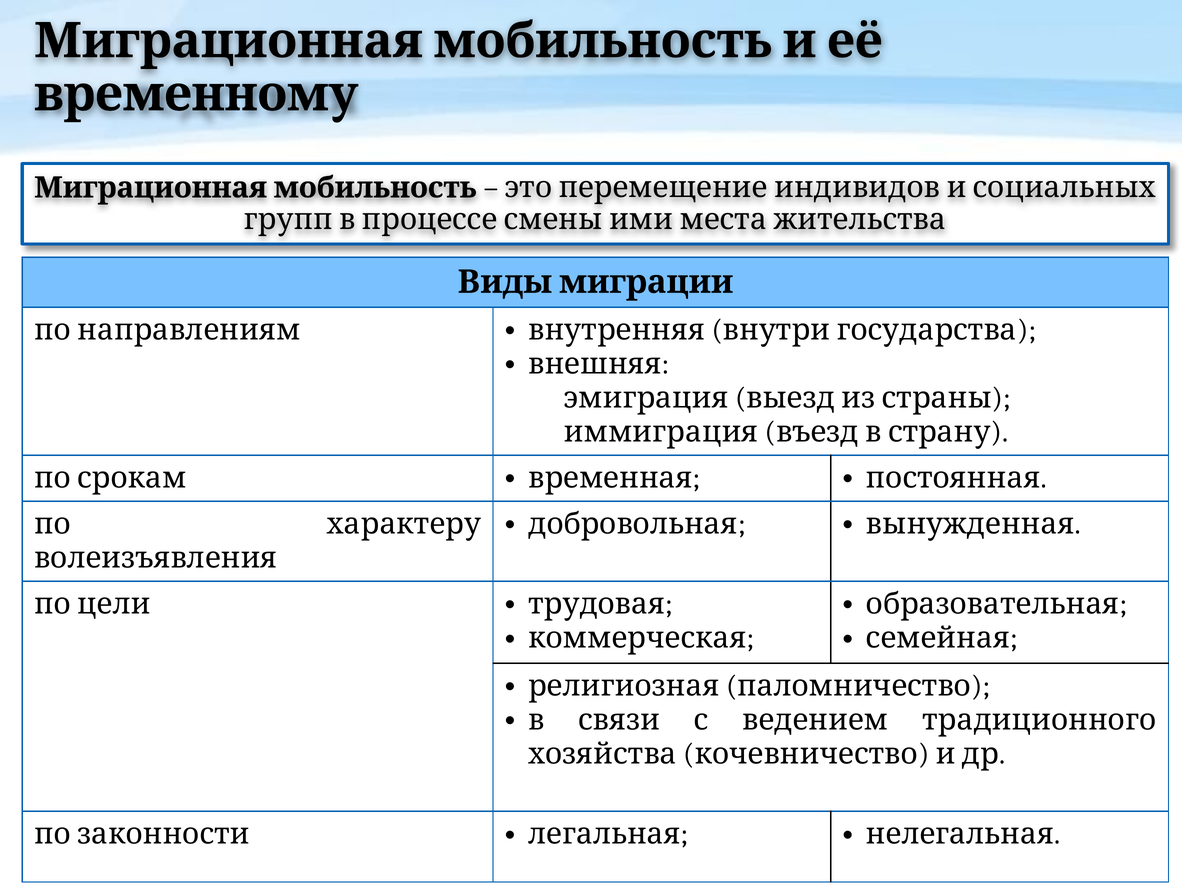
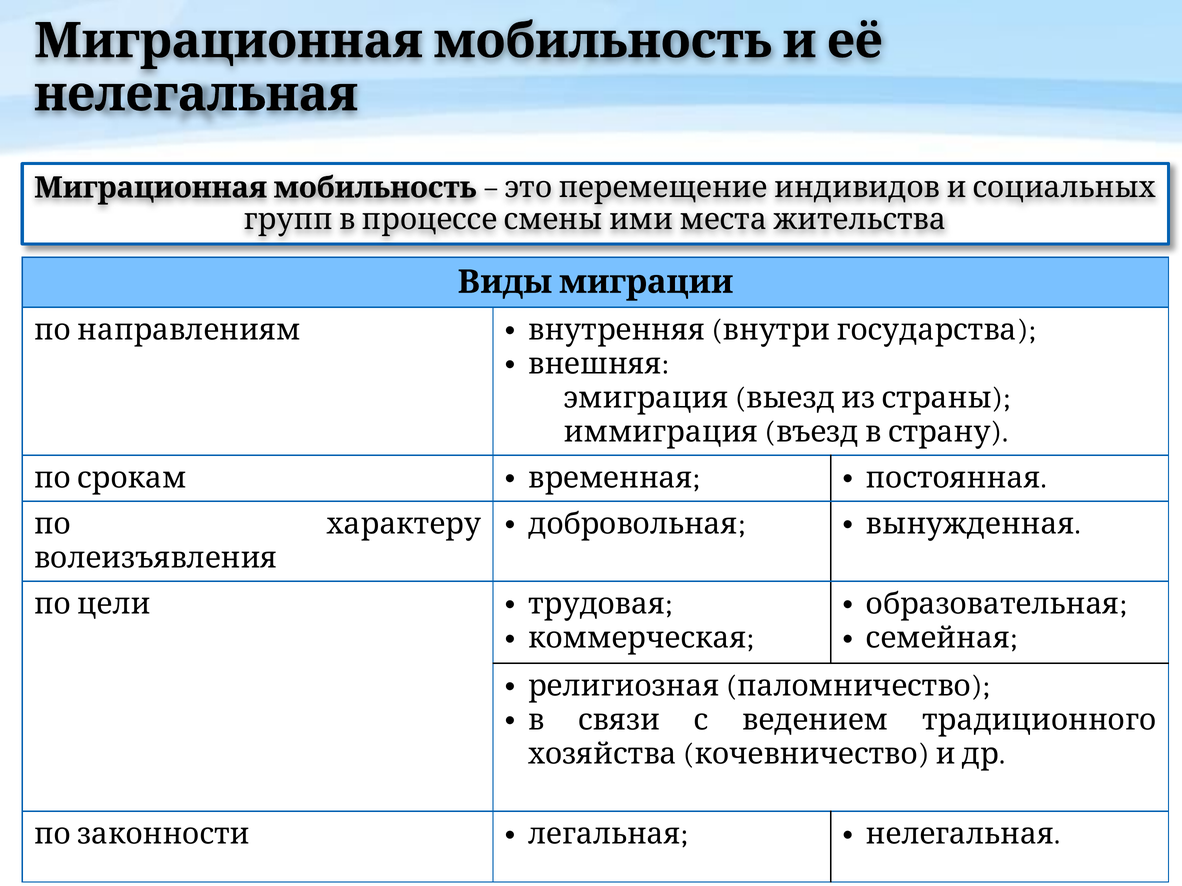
временному: временному -> нелегальная (196, 94)
